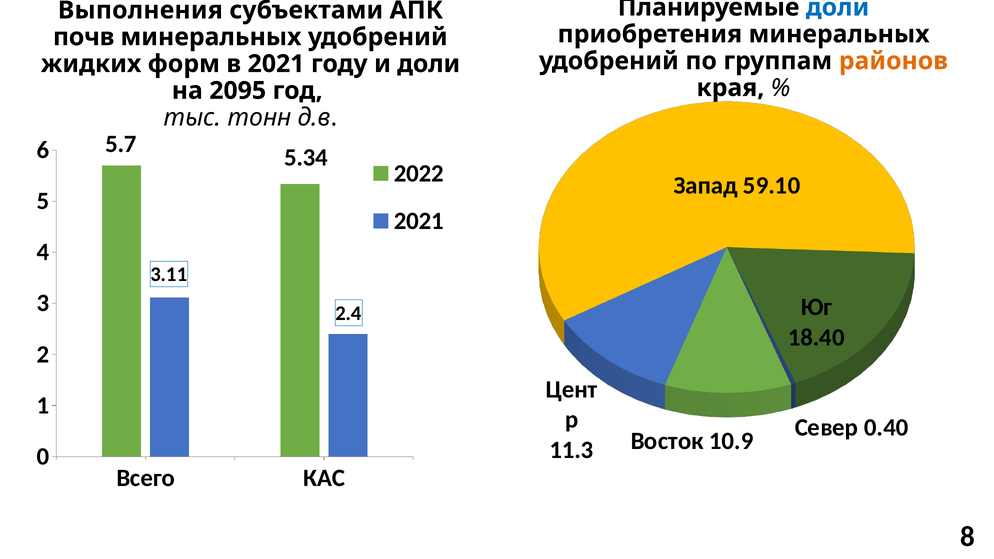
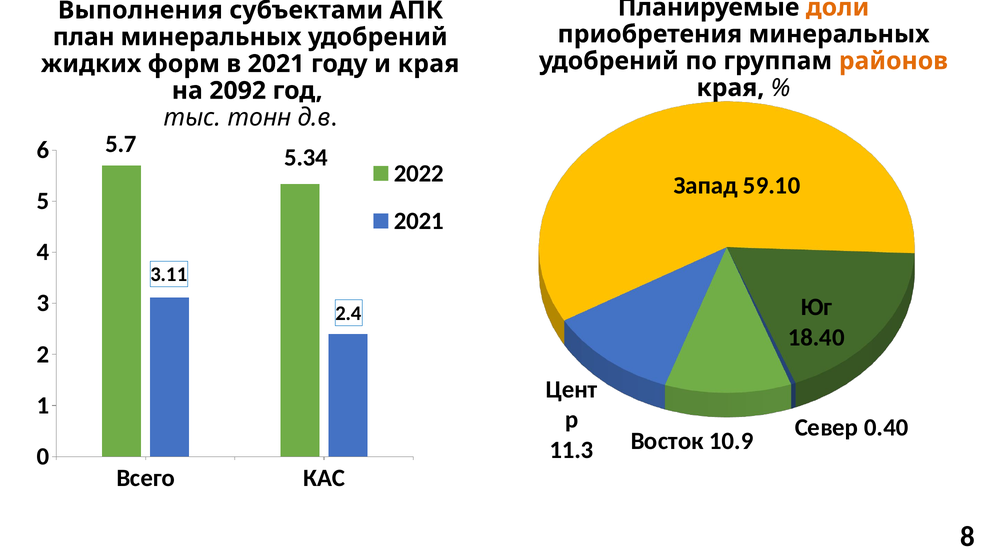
доли colour: blue -> orange (838, 7)
почв: почв -> план (84, 37)
и доли: доли -> края (428, 64)
2095: 2095 -> 2092 (238, 91)
